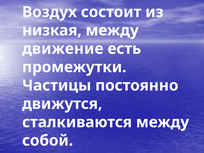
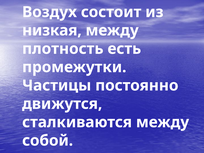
движение: движение -> плотность (63, 49)
